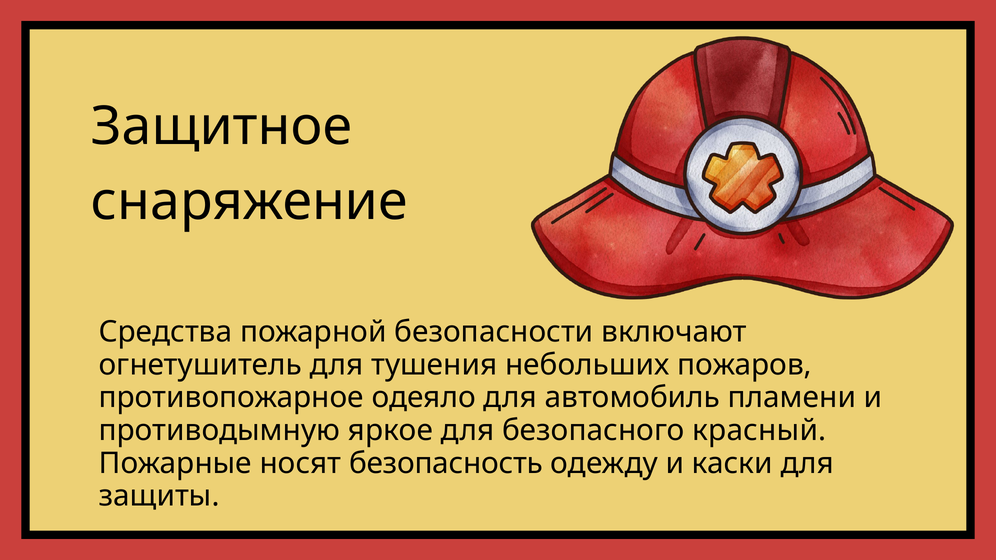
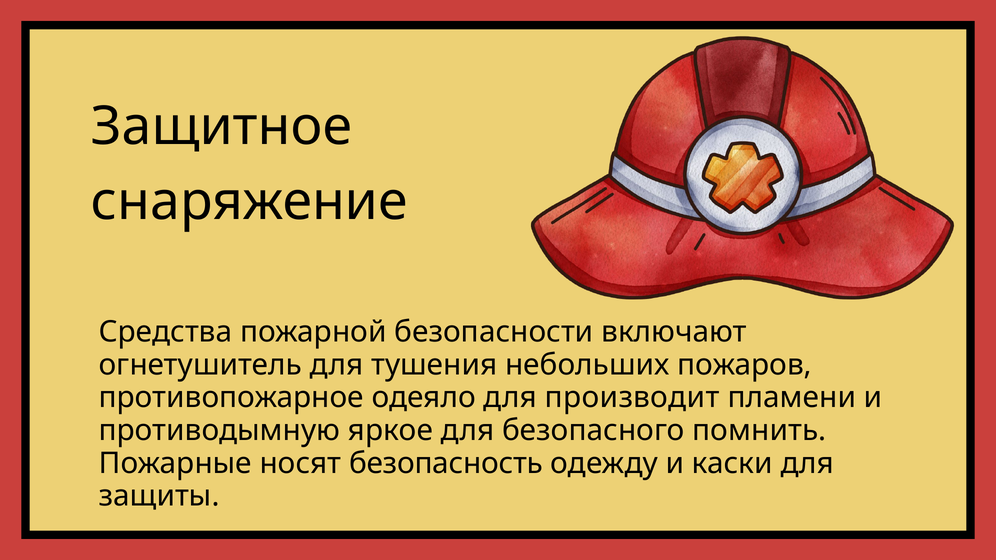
автомобиль: автомобиль -> производит (632, 398)
красный: красный -> помнить (759, 431)
